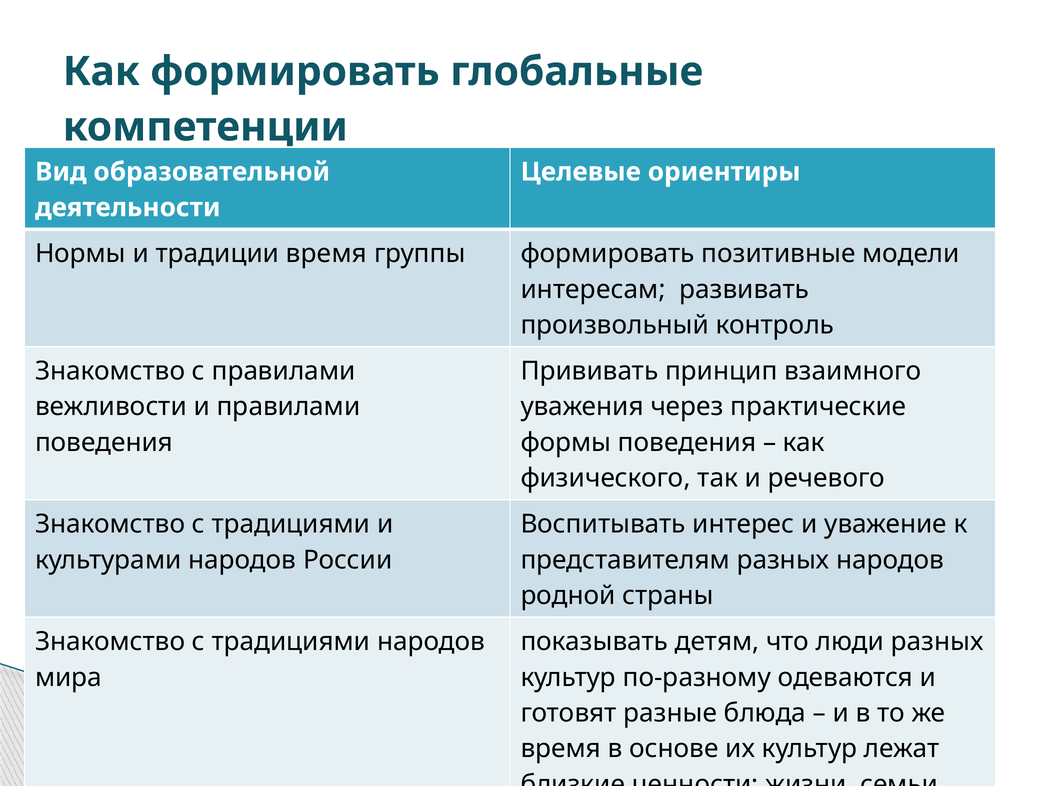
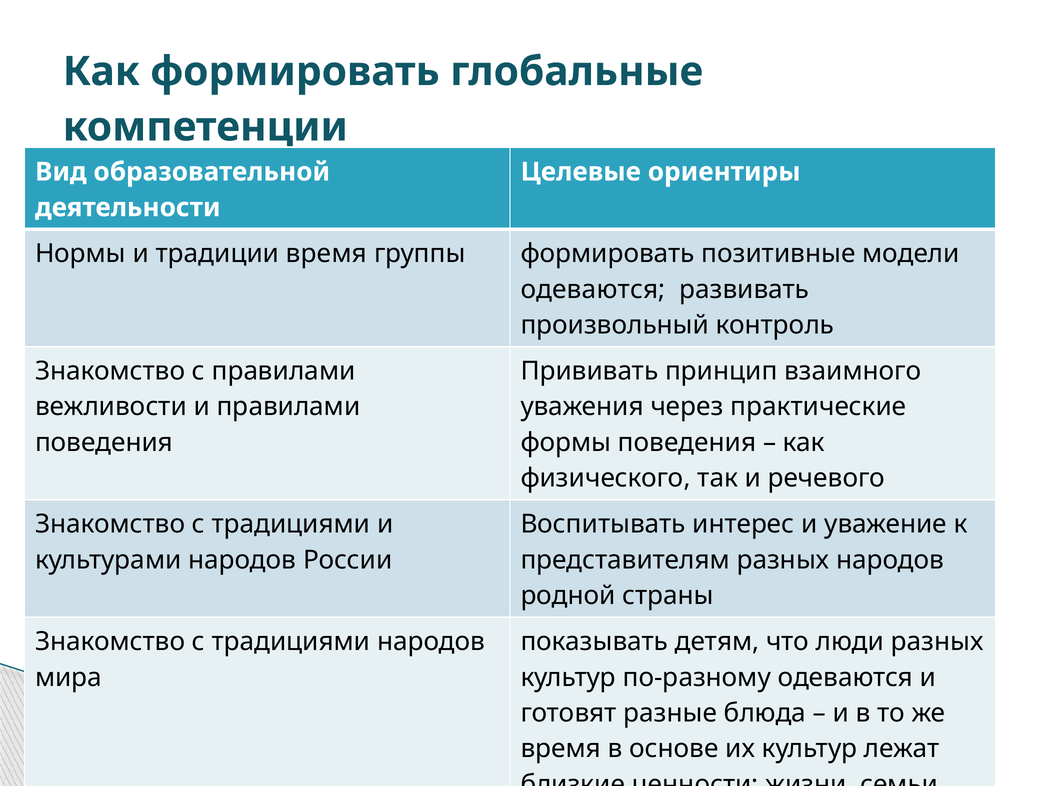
интересам: интересам -> одеваются (593, 289)
